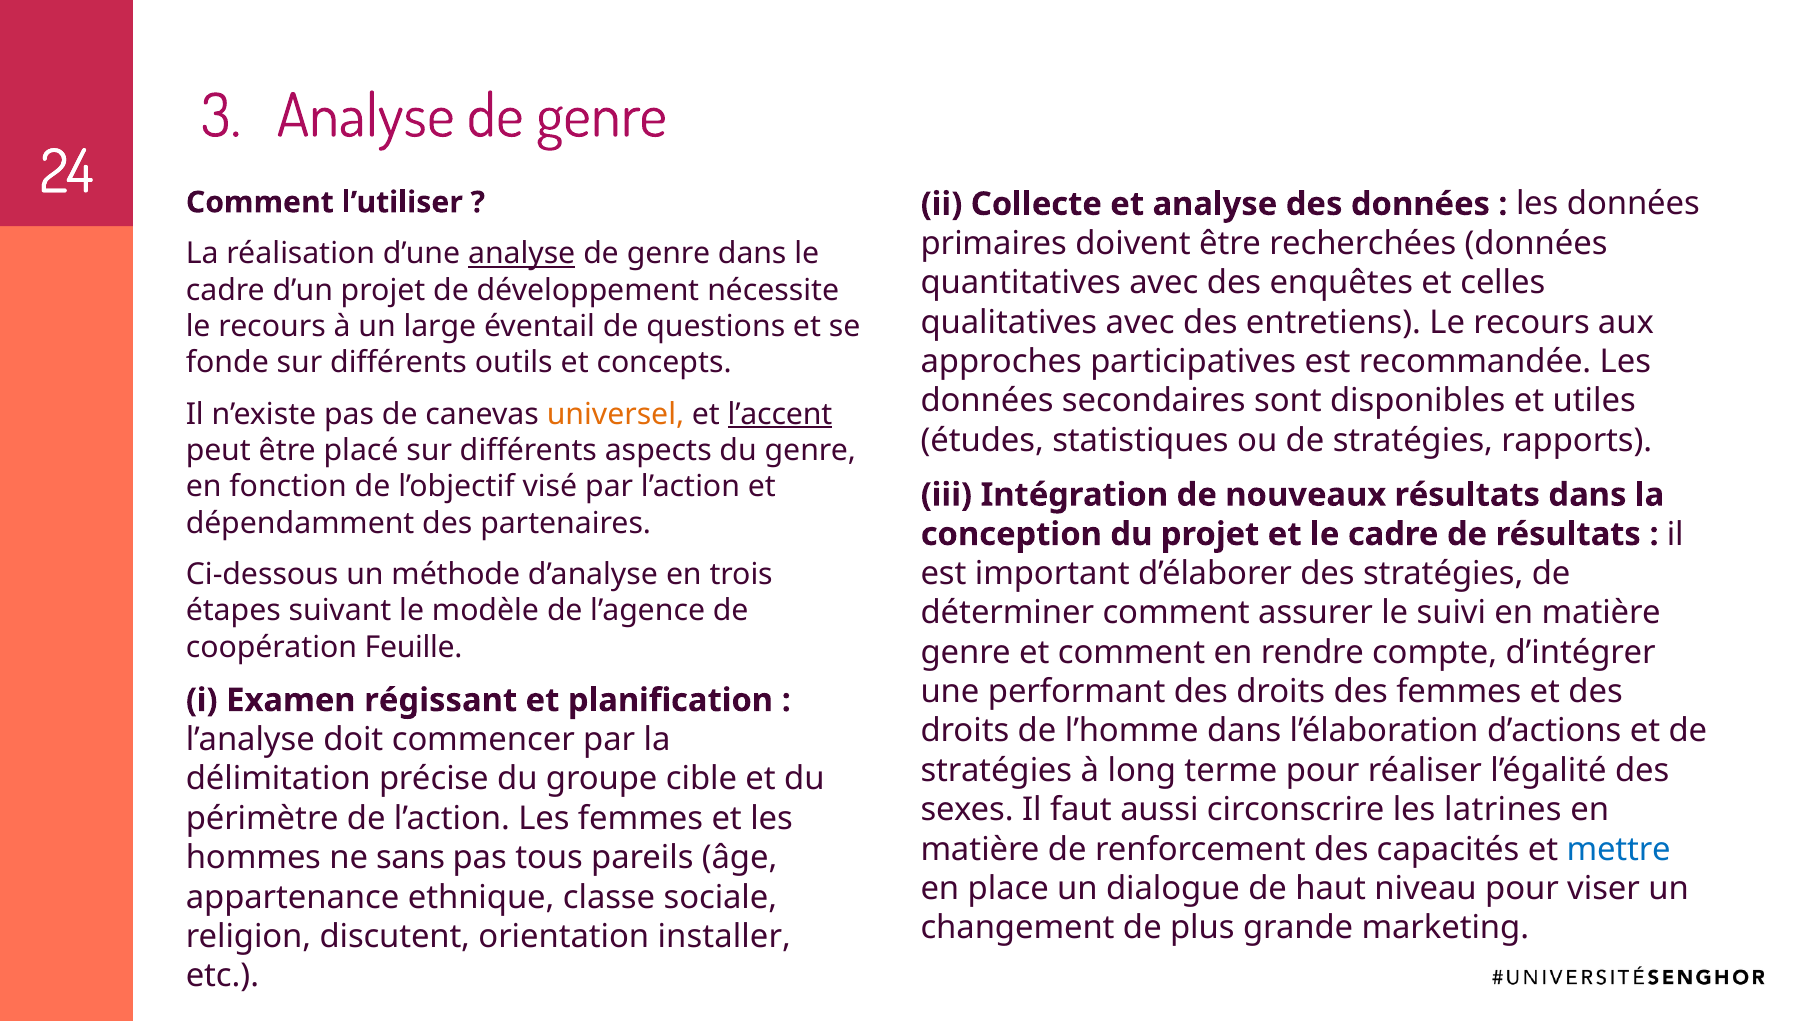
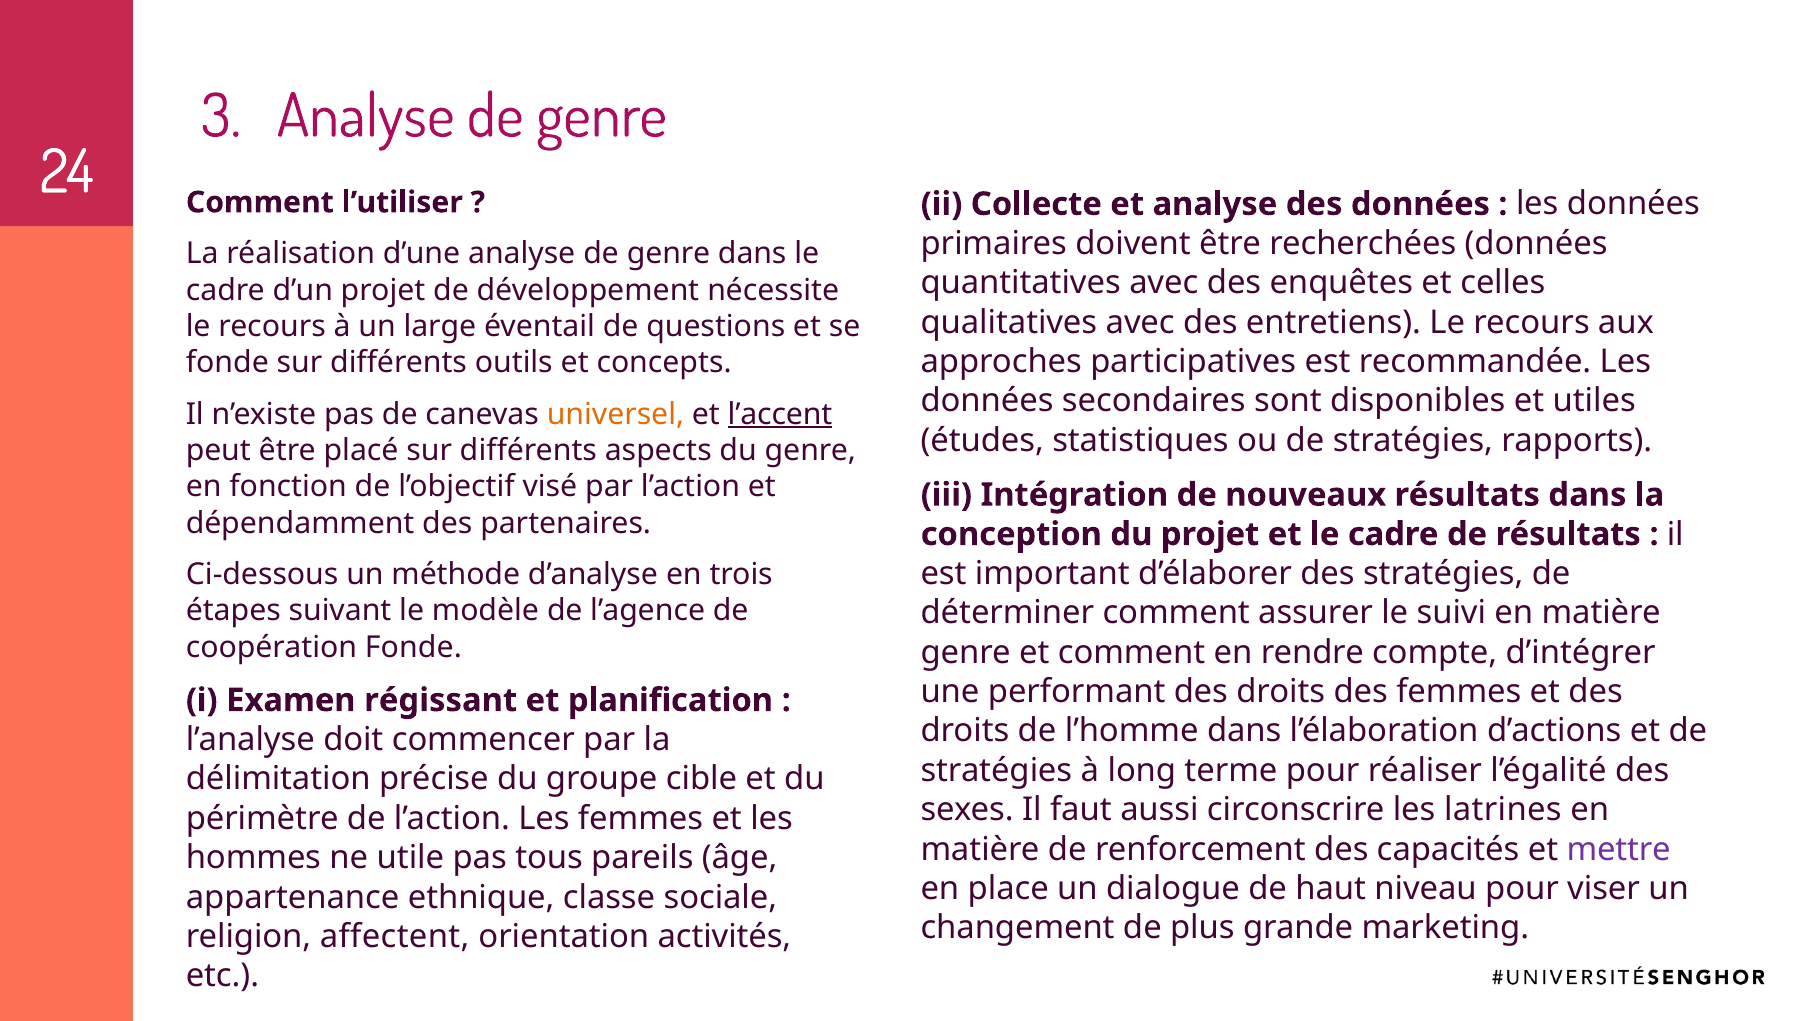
analyse underline: present -> none (522, 254)
coopération Feuille: Feuille -> Fonde (413, 647)
mettre colour: blue -> purple (1619, 850)
sans: sans -> utile (410, 858)
discutent: discutent -> affectent (395, 937)
installer: installer -> activités (724, 937)
